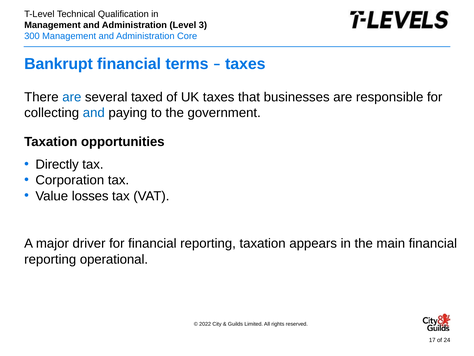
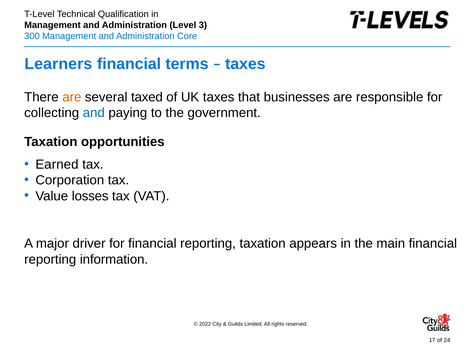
Bankrupt: Bankrupt -> Learners (58, 64)
are colour: blue -> orange (72, 97)
Directly: Directly -> Earned (57, 164)
operational: operational -> information (114, 259)
